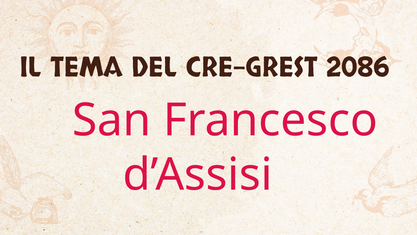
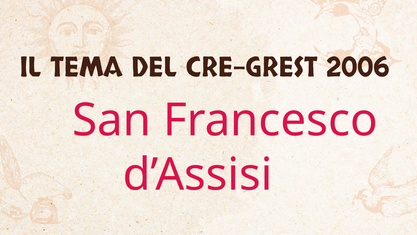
2086: 2086 -> 2006 (358, 67)
